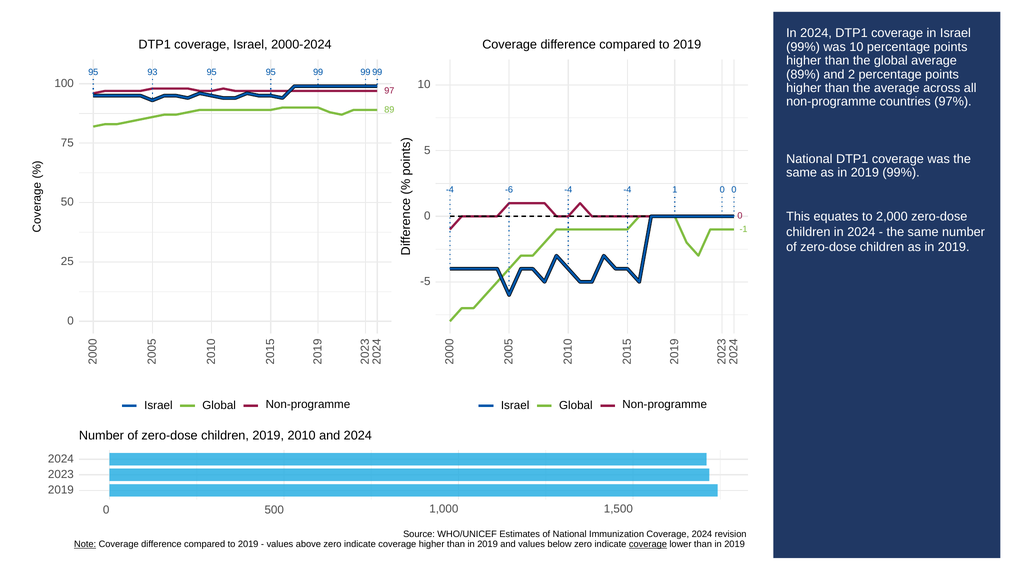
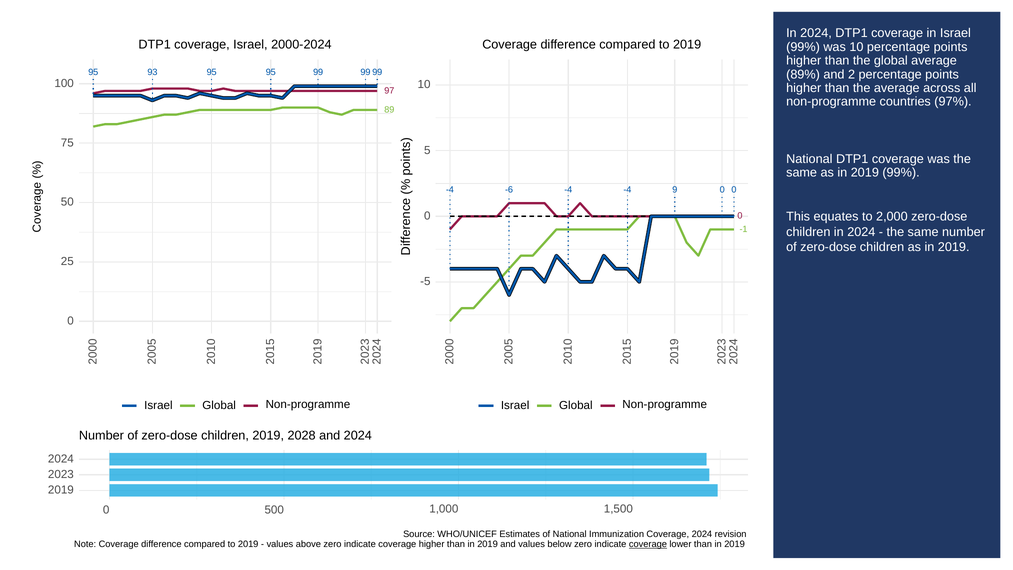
-4 1: 1 -> 9 (675, 190)
2010: 2010 -> 2028 (302, 435)
Note underline: present -> none (85, 544)
